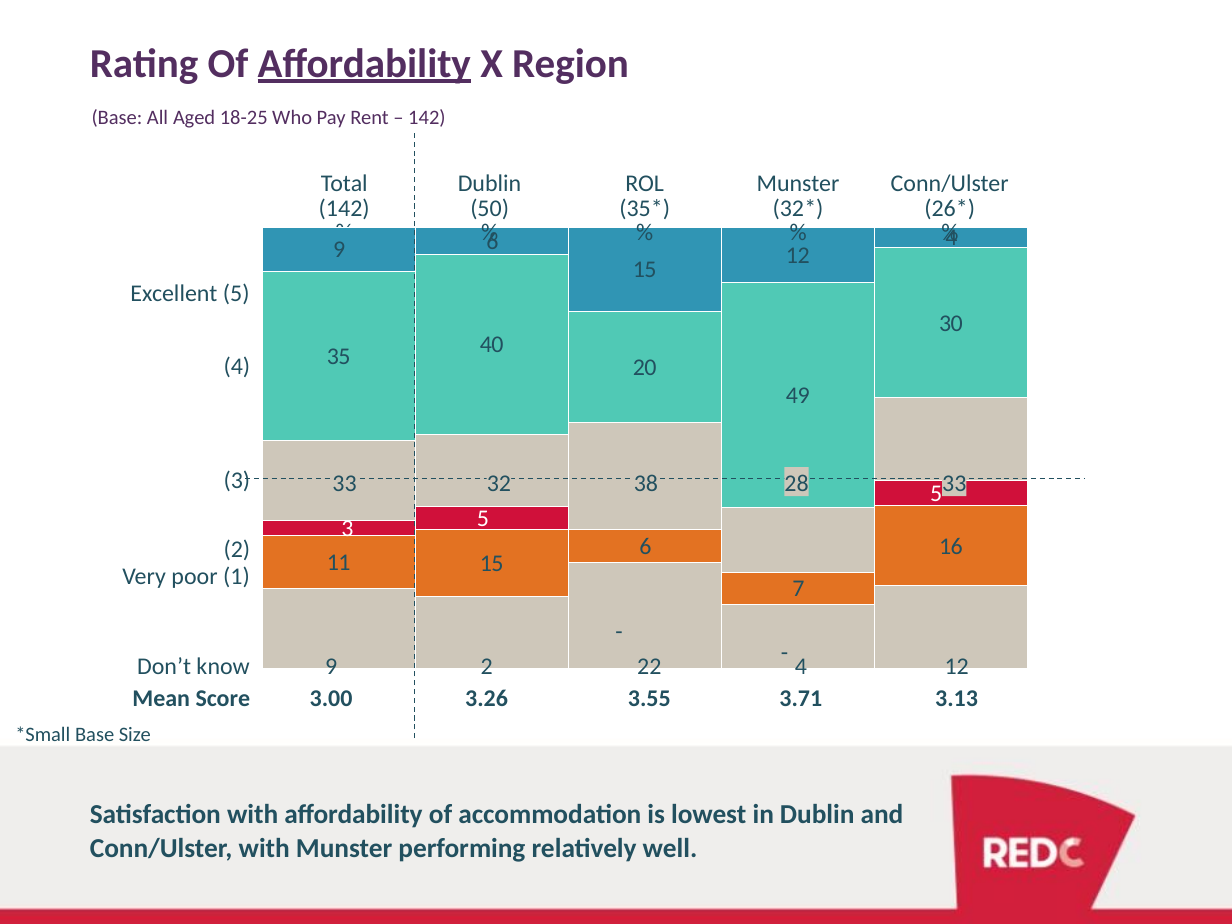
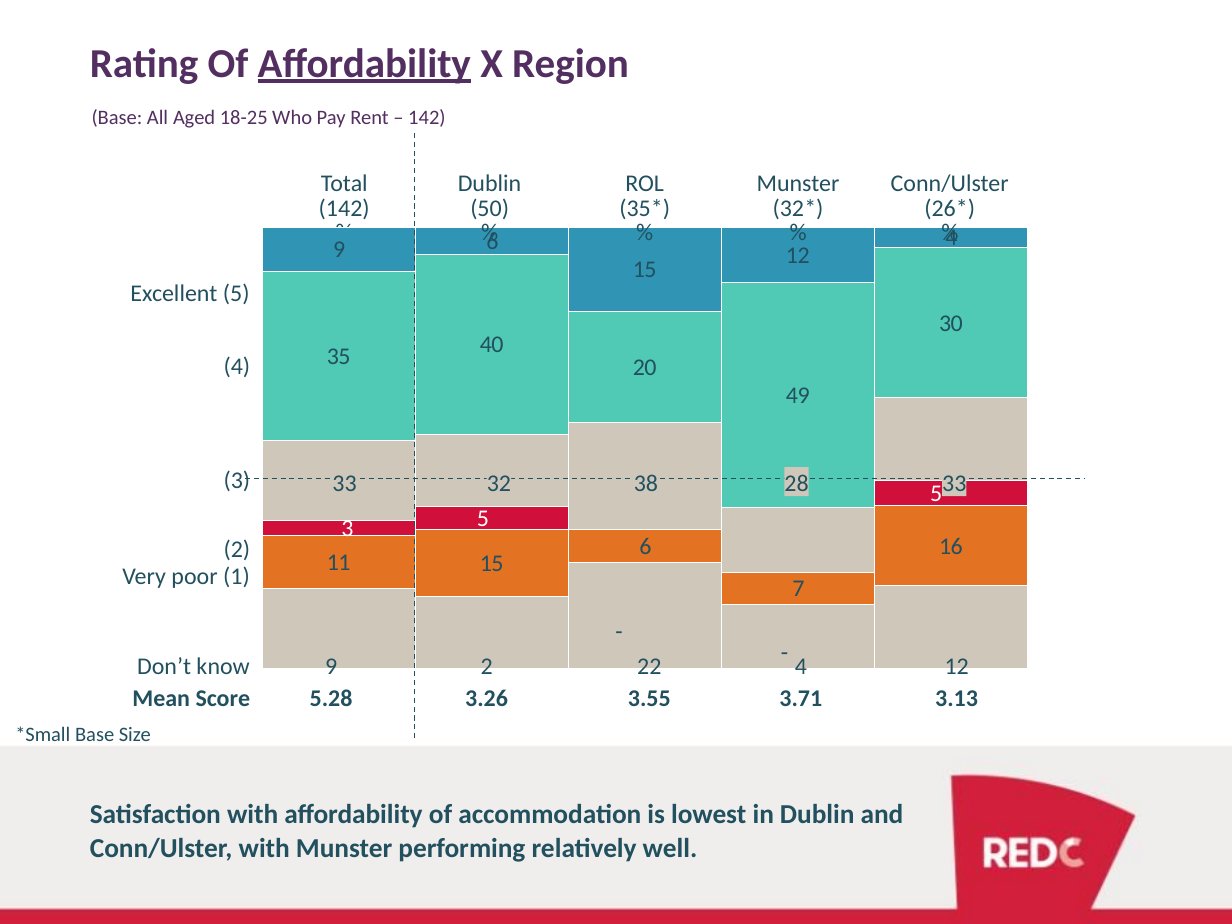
3.00: 3.00 -> 5.28 (331, 699)
